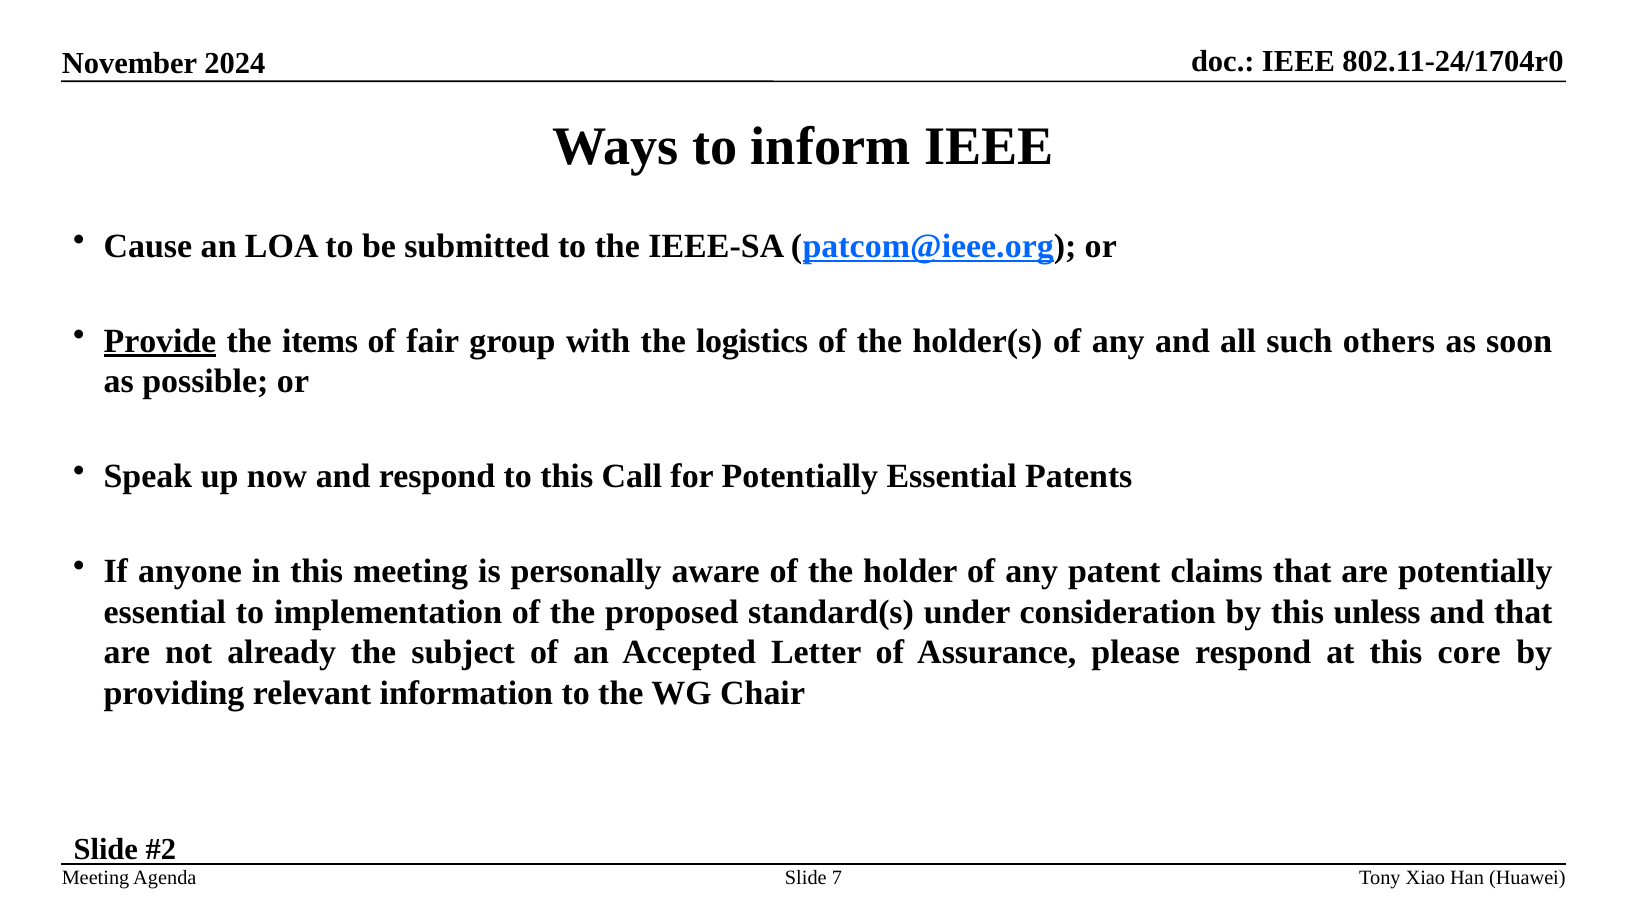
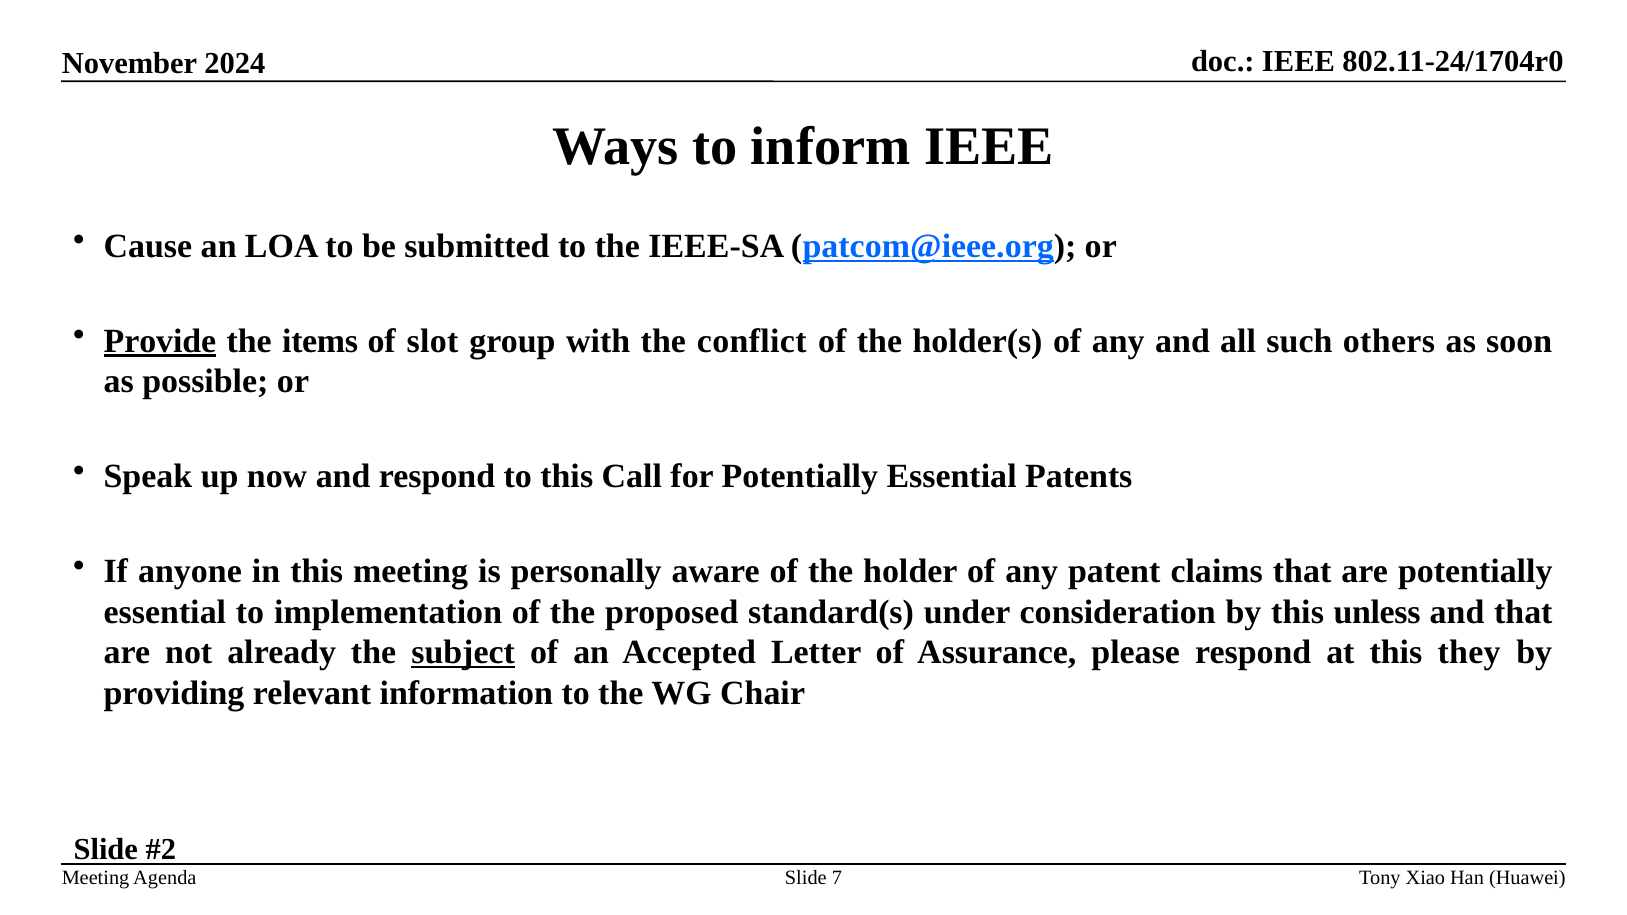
fair: fair -> slot (433, 341)
logistics: logistics -> conflict (752, 341)
subject underline: none -> present (463, 653)
core: core -> they (1469, 653)
